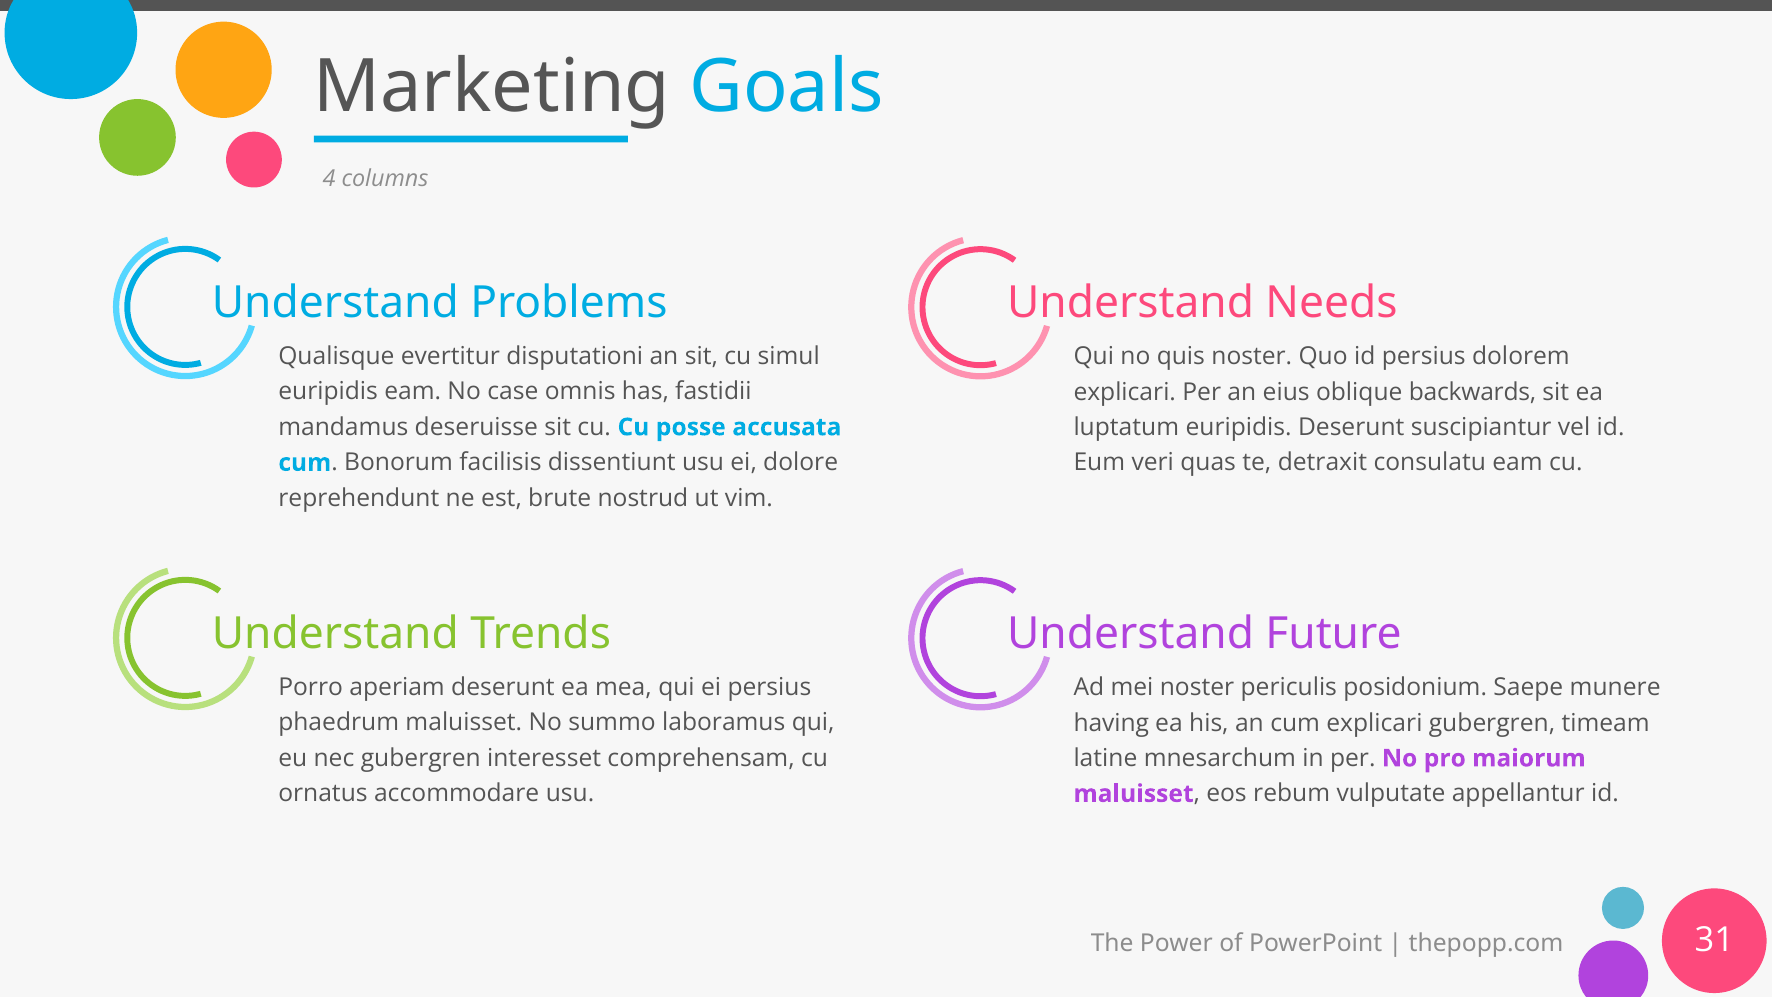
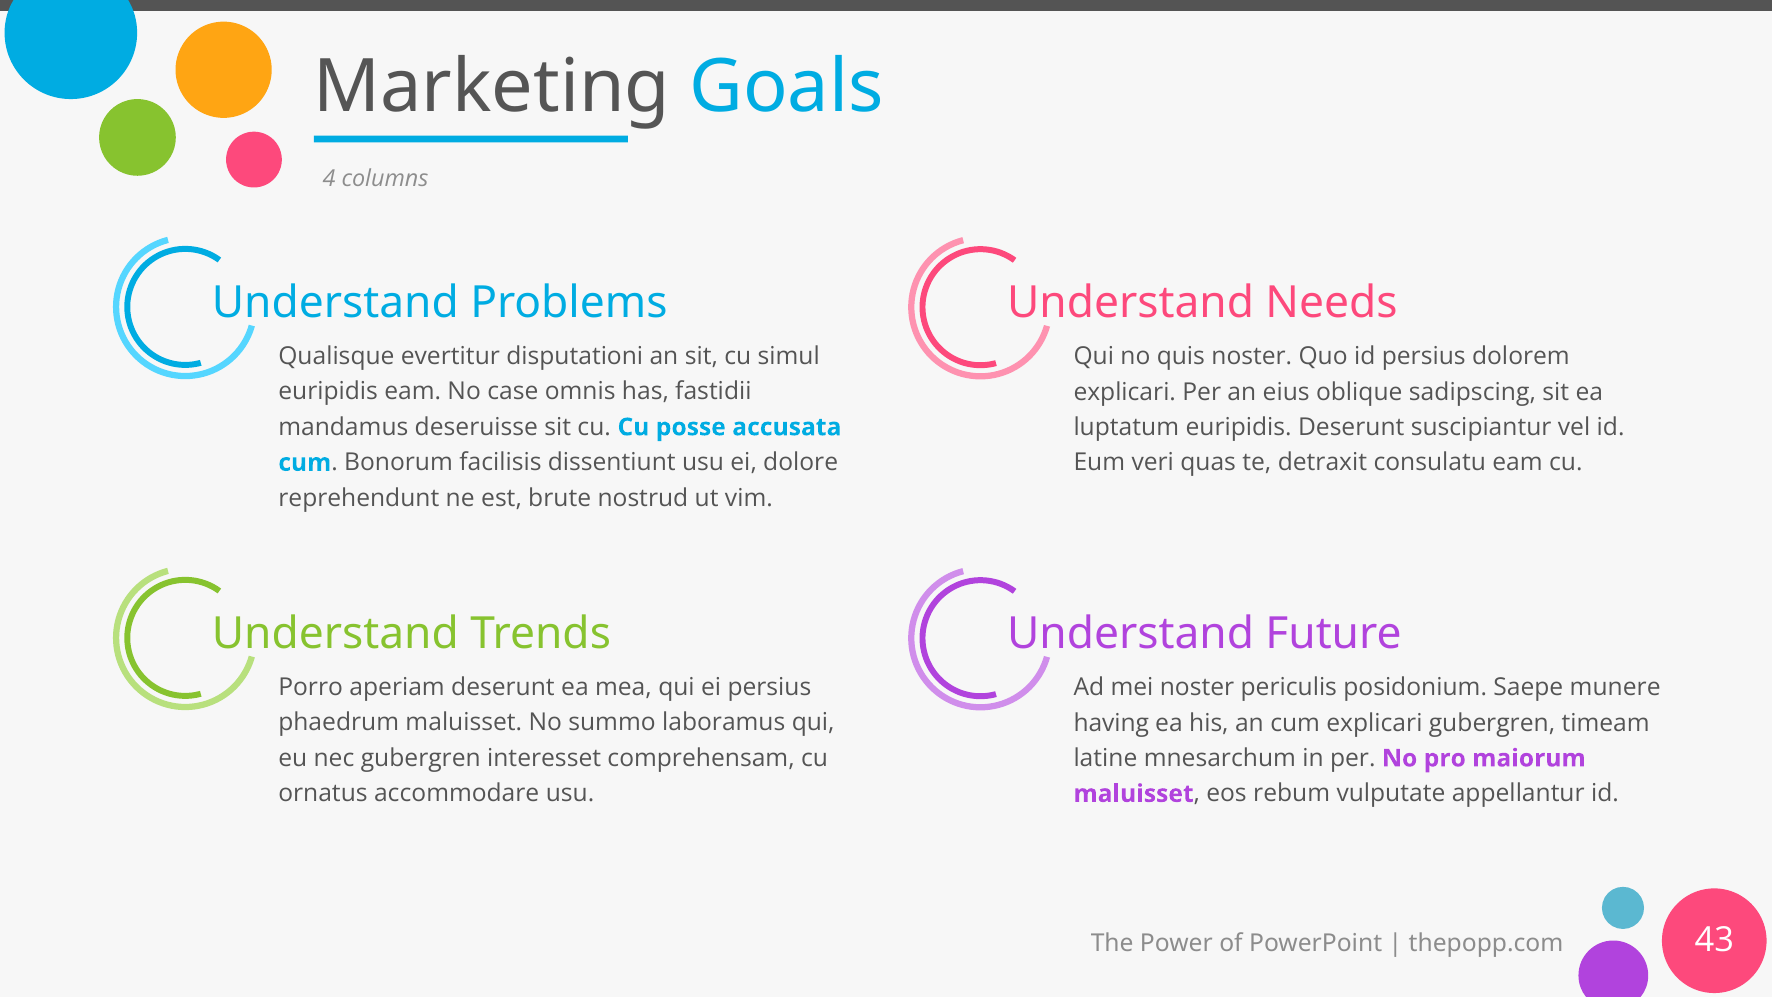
backwards: backwards -> sadipscing (1472, 392)
31: 31 -> 43 (1714, 940)
